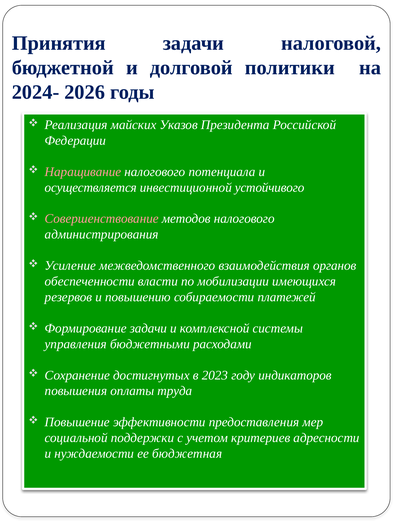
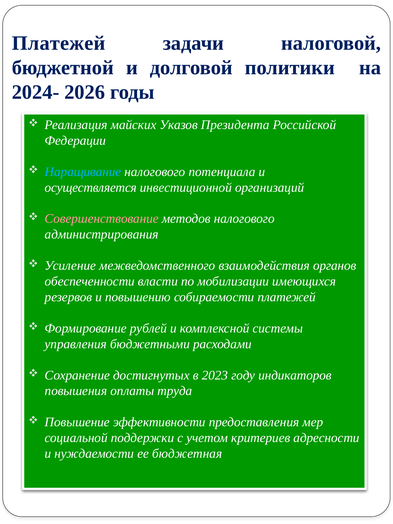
Принятия: Принятия -> Платежей (59, 43)
Наращивание colour: pink -> light blue (83, 172)
устойчивого: устойчивого -> организаций (270, 187)
Формирование задачи: задачи -> рублей (148, 328)
